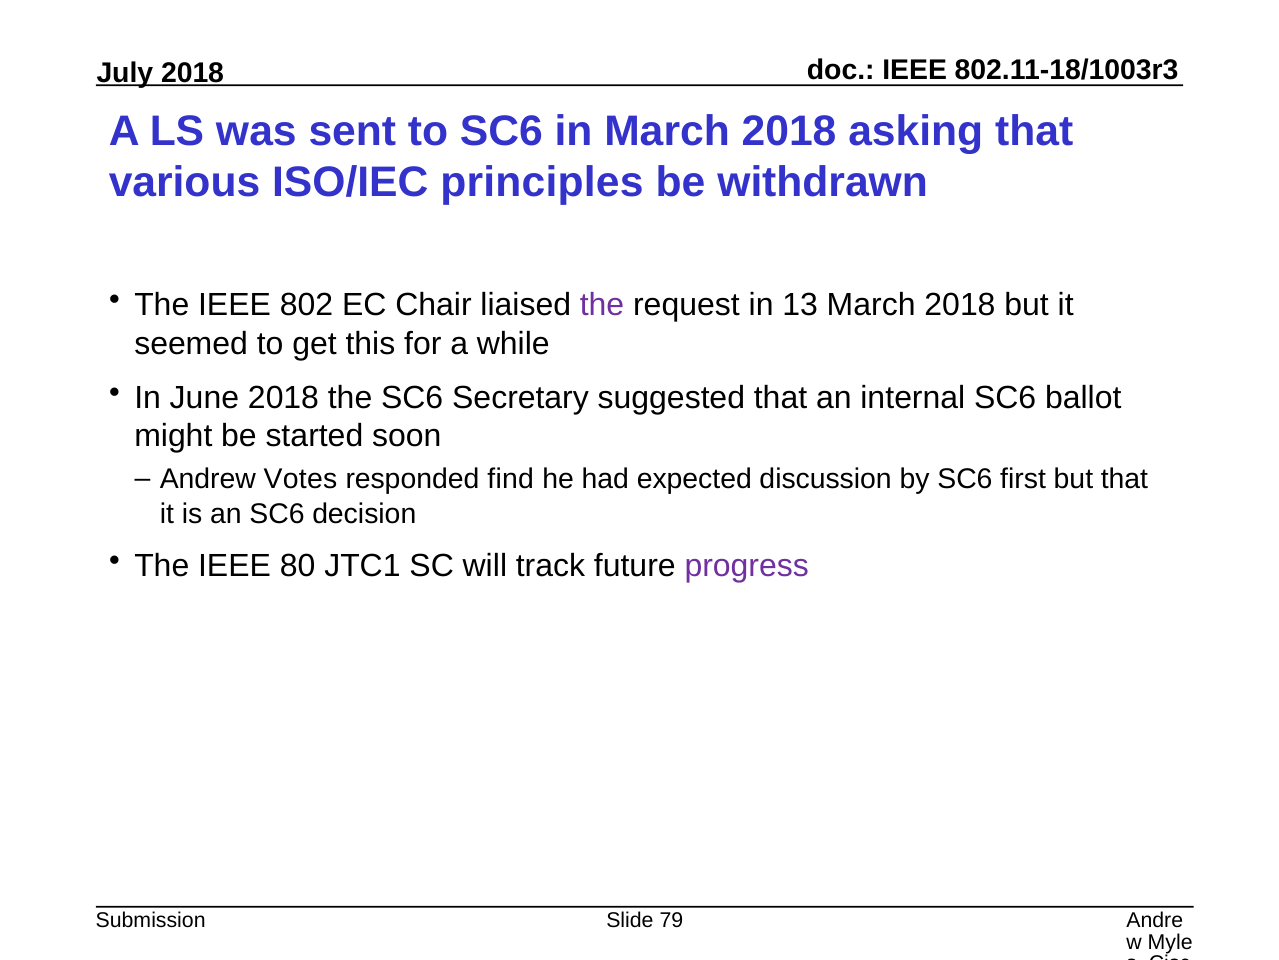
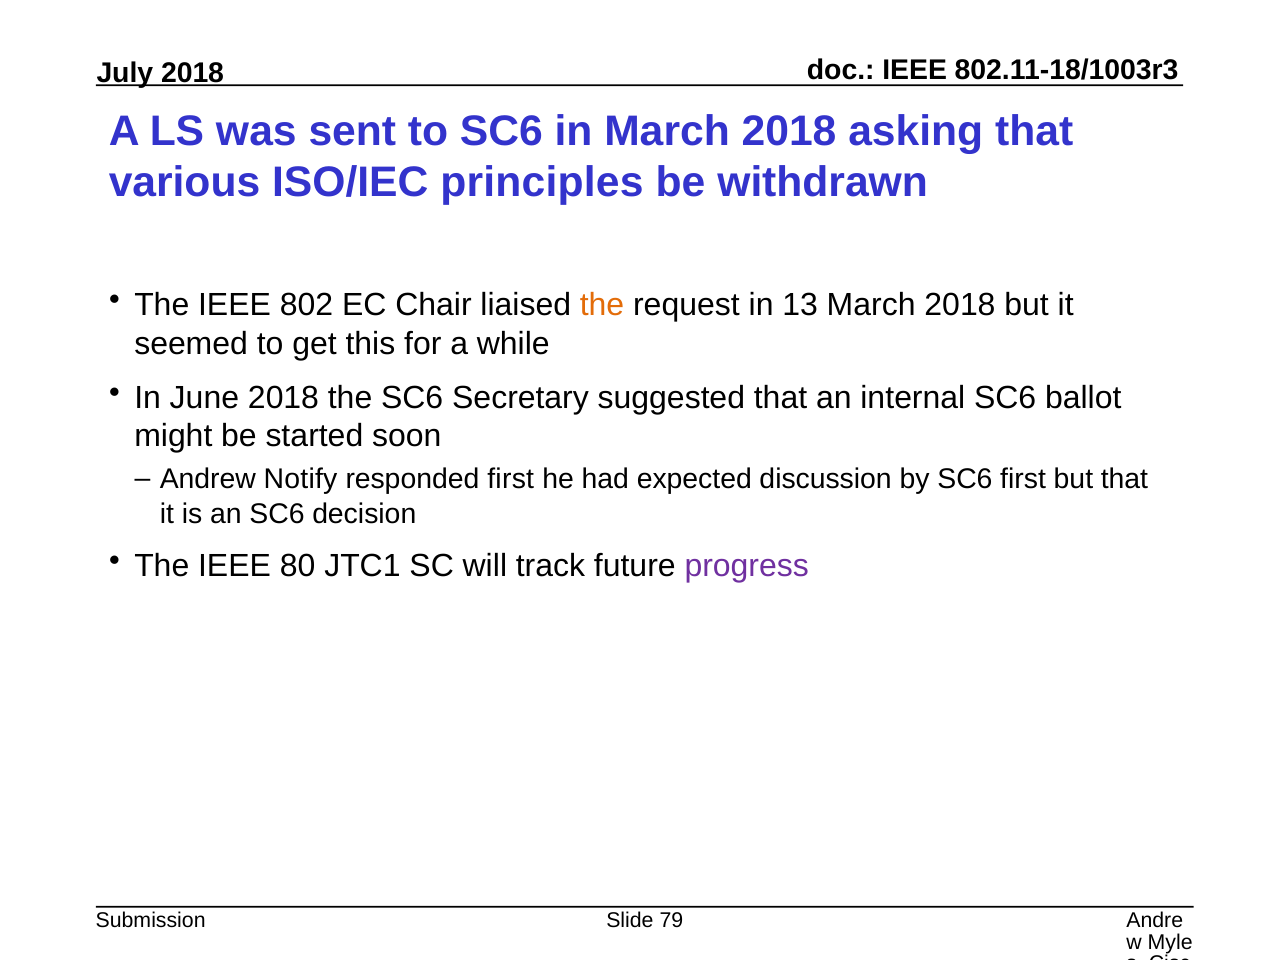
the colour: purple -> orange (602, 305)
Votes: Votes -> Notify (300, 479)
responded find: find -> first (511, 479)
